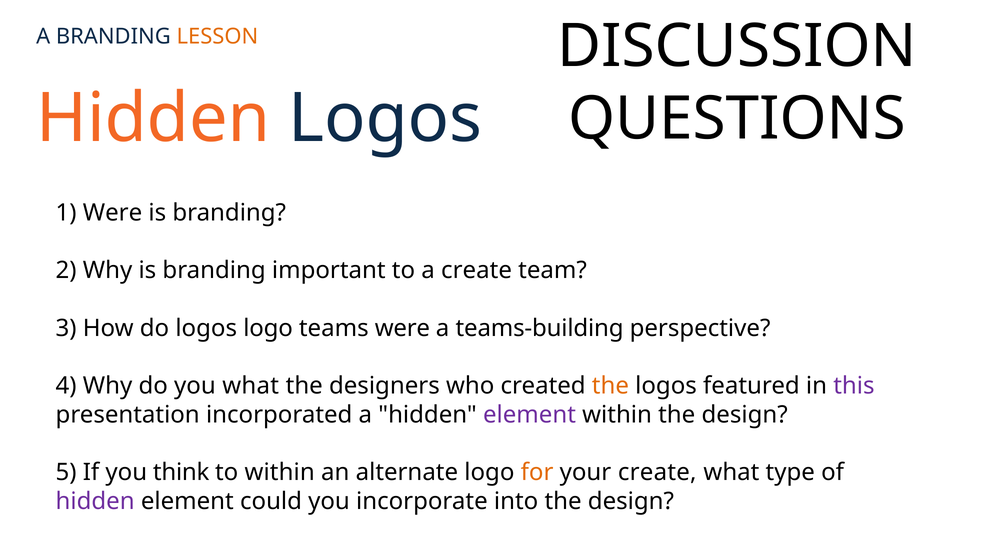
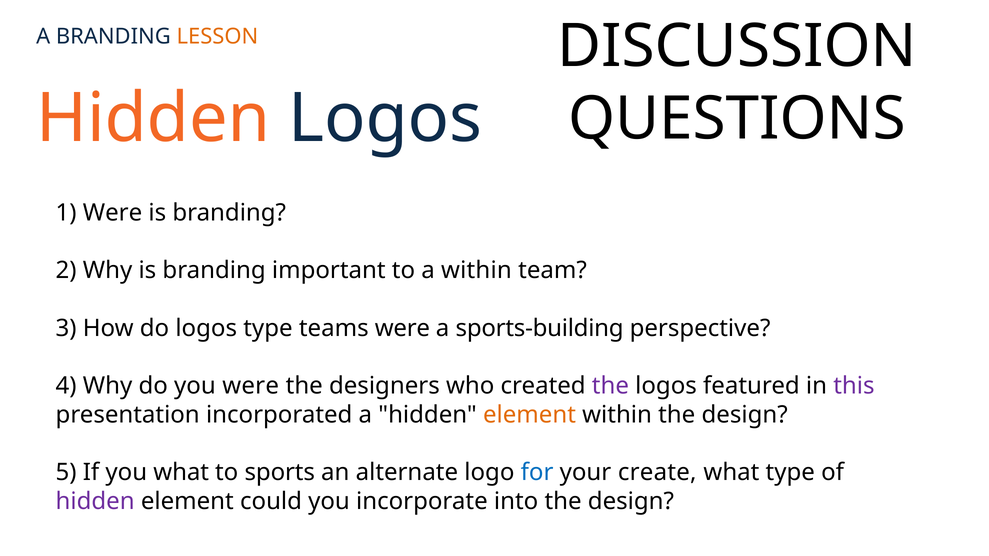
a create: create -> within (476, 271)
logos logo: logo -> type (268, 328)
teams-building: teams-building -> sports-building (540, 328)
you what: what -> were (251, 386)
the colour: orange -> purple (610, 386)
element colour: purple -> orange (529, 415)
you think: think -> what (181, 473)
to within: within -> sports (280, 473)
for colour: orange -> blue (537, 473)
